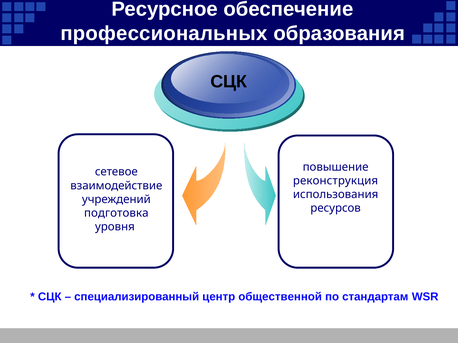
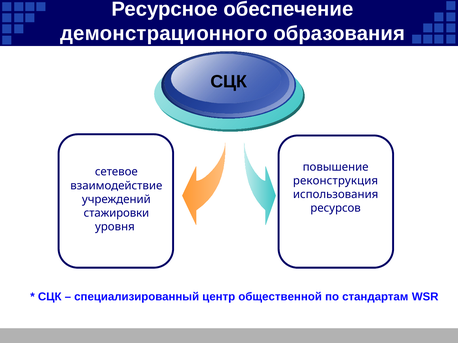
профессиональных: профессиональных -> демонстрационного (164, 34)
подготовка: подготовка -> стажировки (116, 213)
